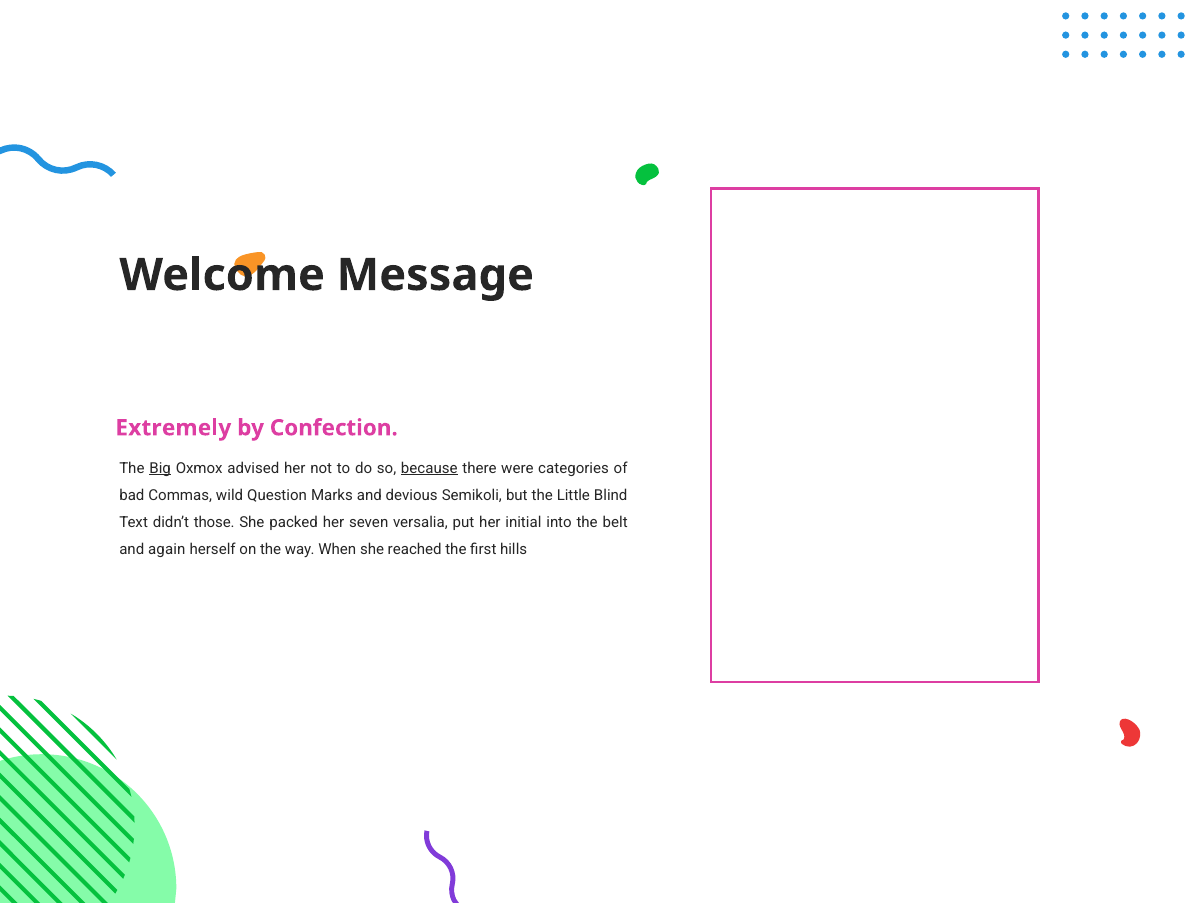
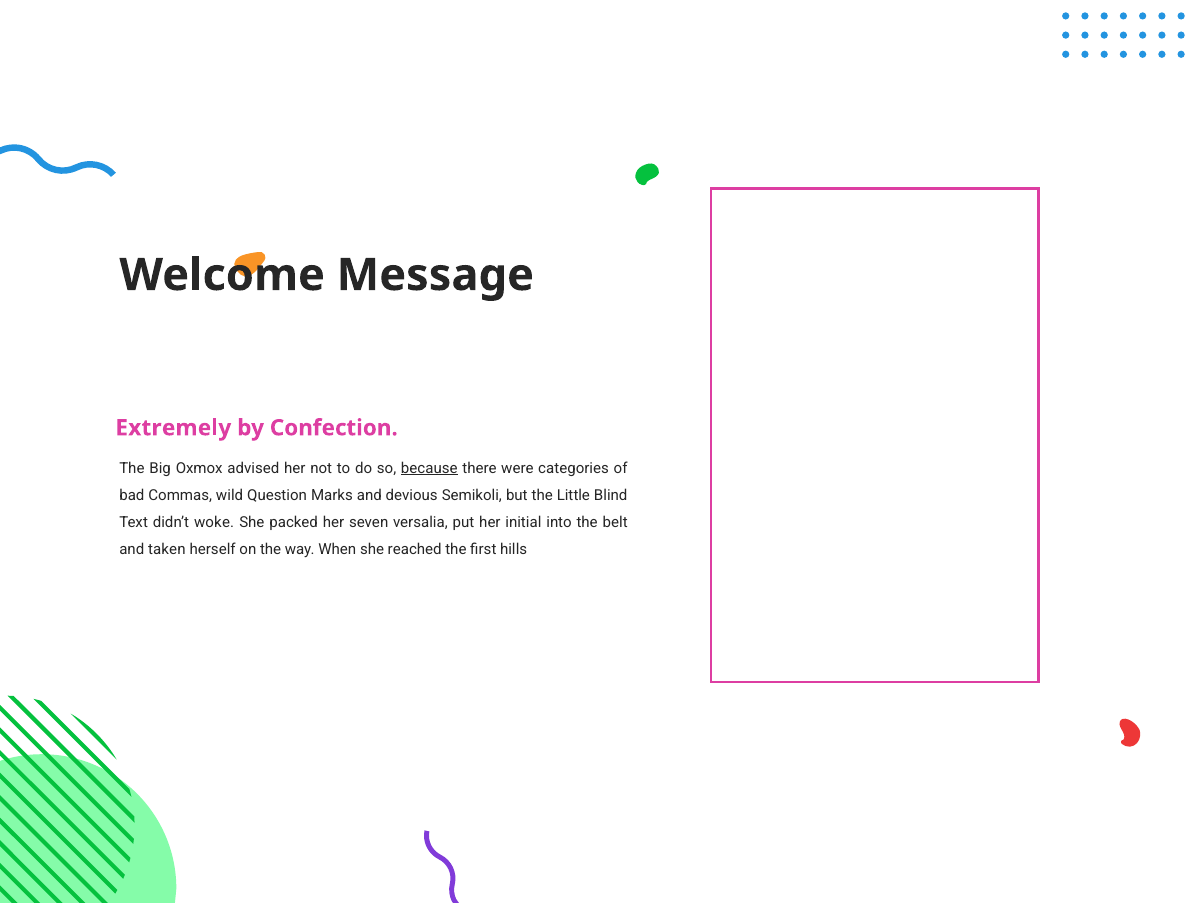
Big underline: present -> none (160, 468)
those: those -> woke (214, 523)
again: again -> taken (167, 550)
